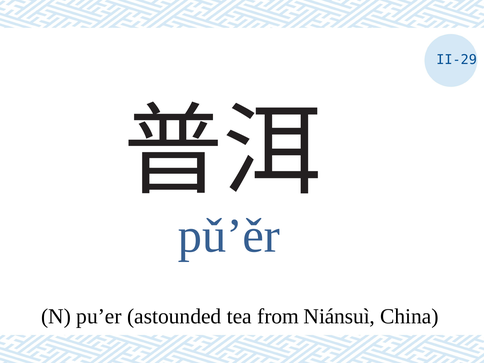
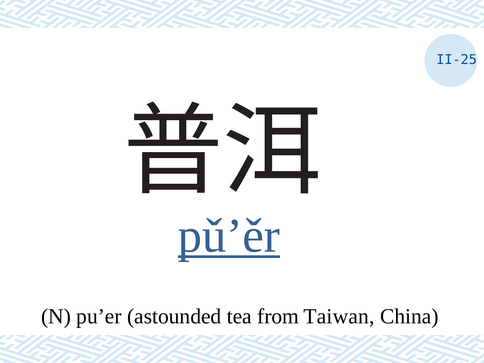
II-29: II-29 -> II-25 (457, 60)
pǔ’ěr underline: none -> present (229, 236)
Niánsuì: Niánsuì -> Taiwan (339, 316)
